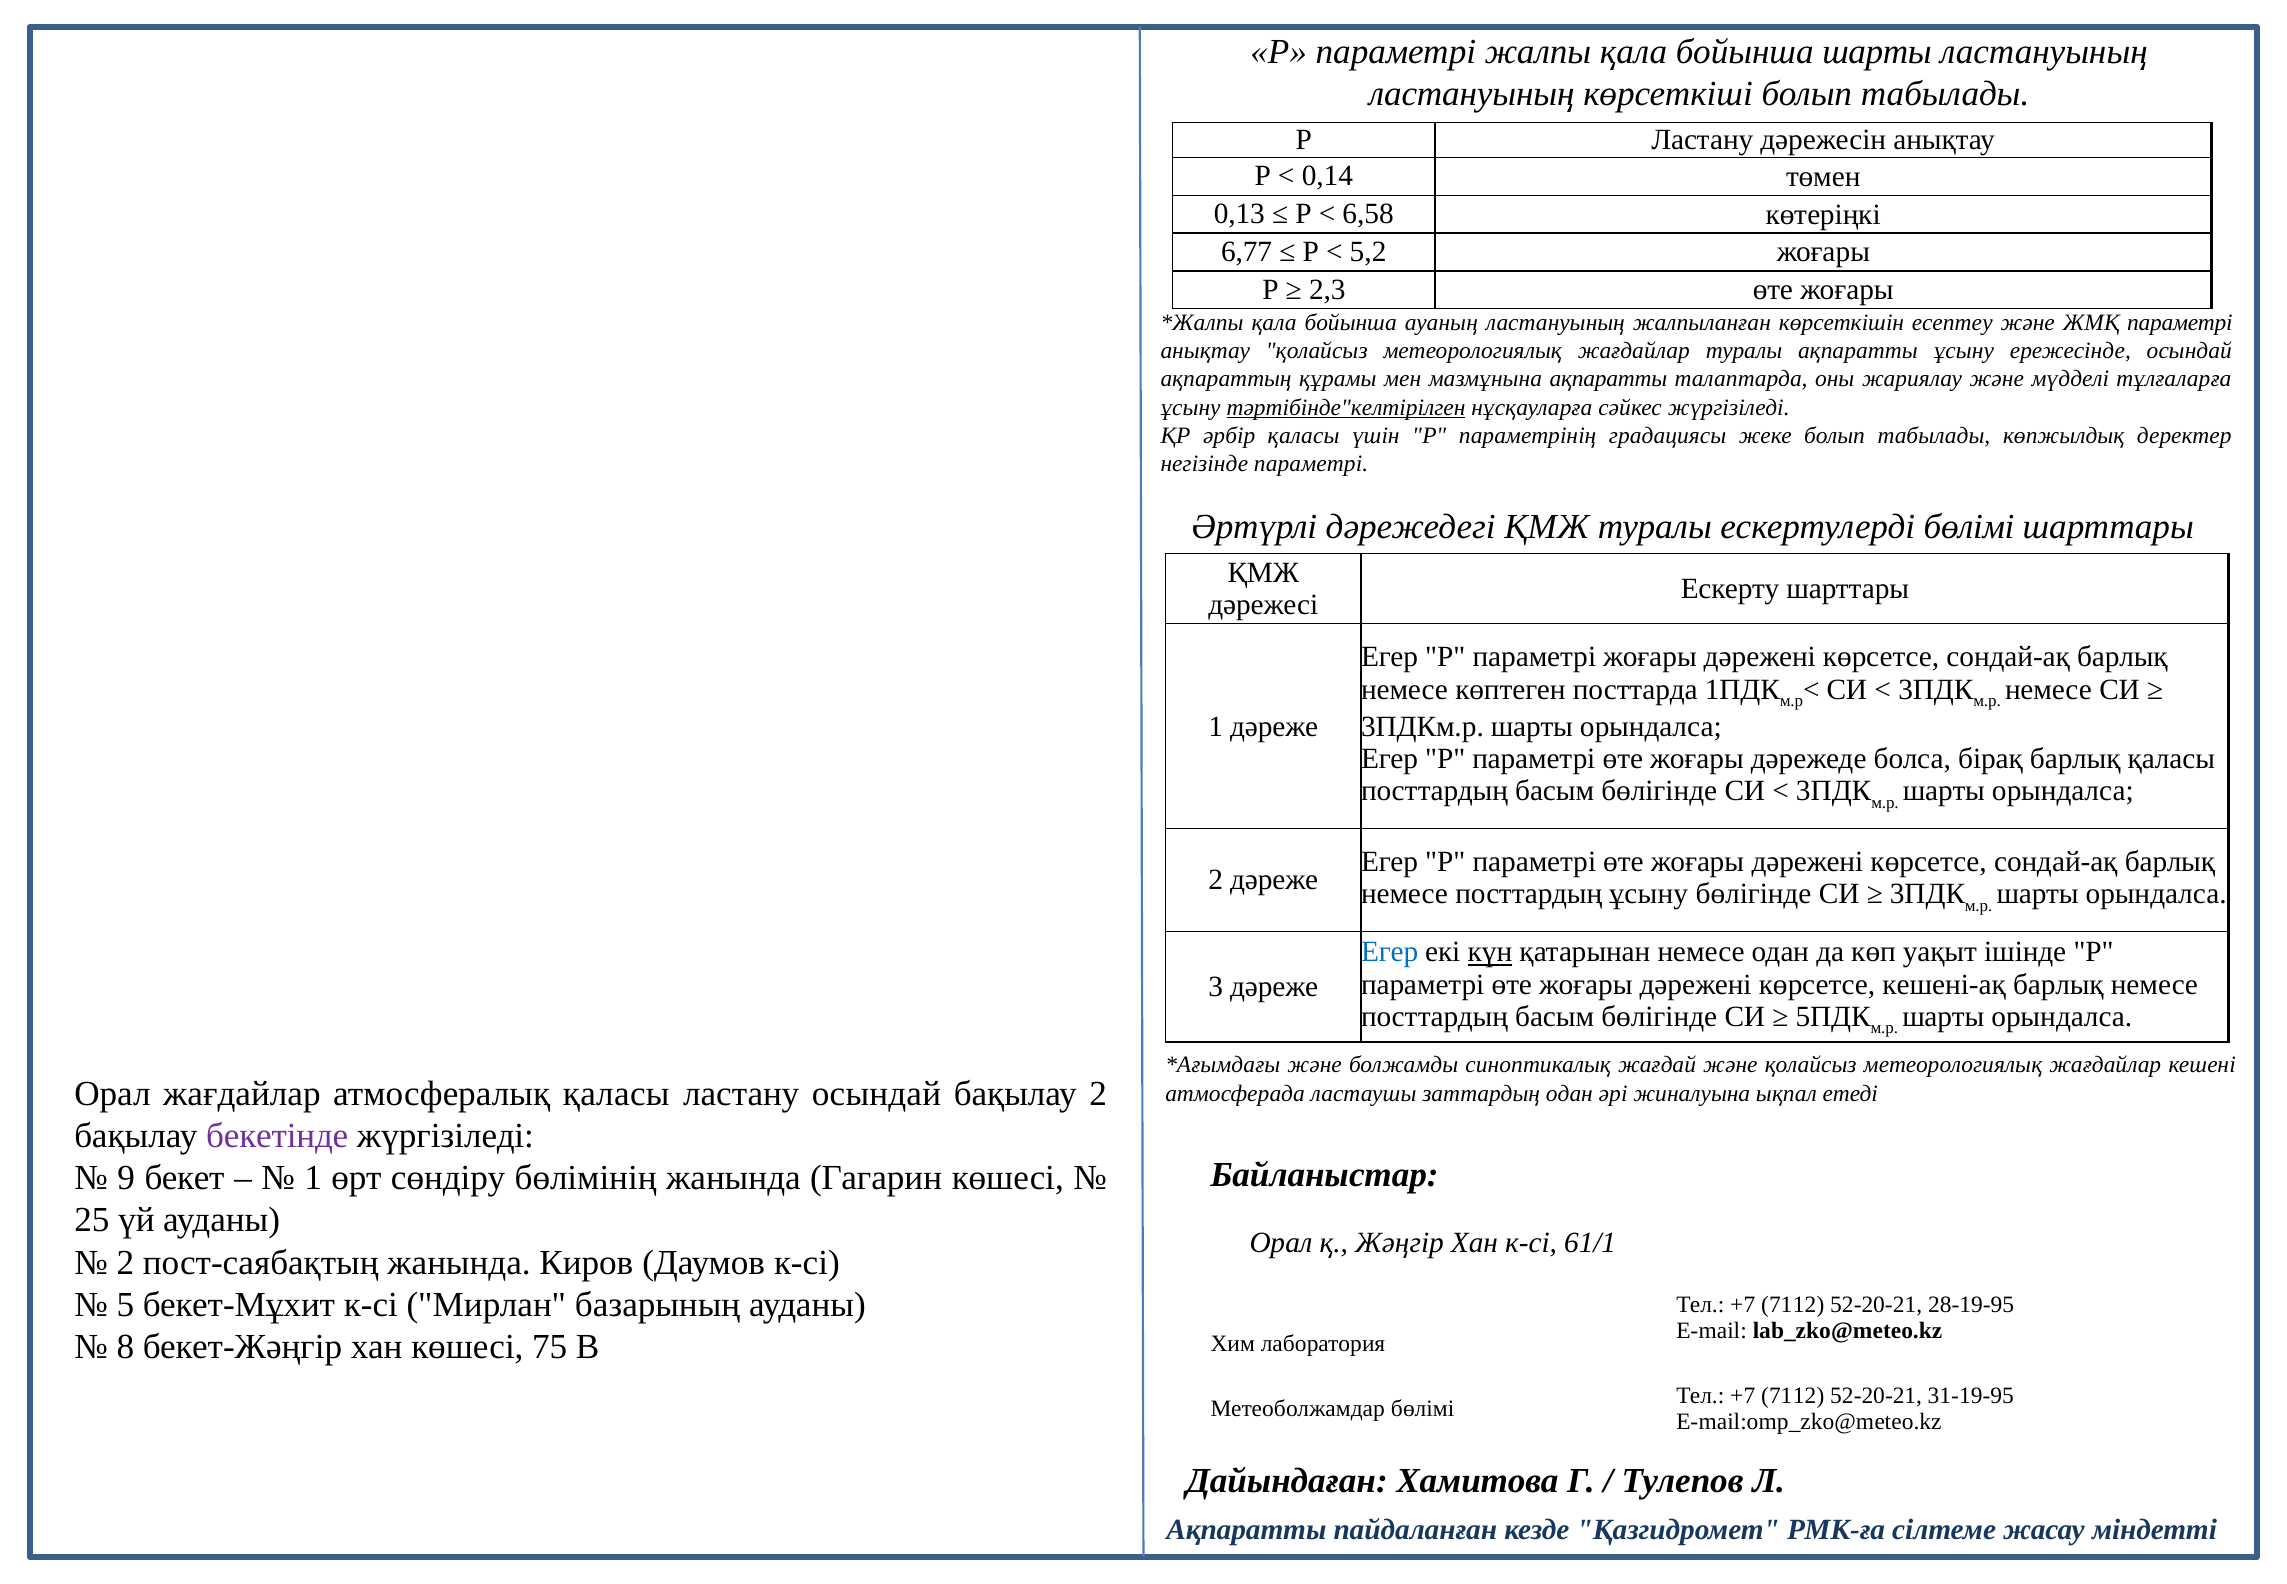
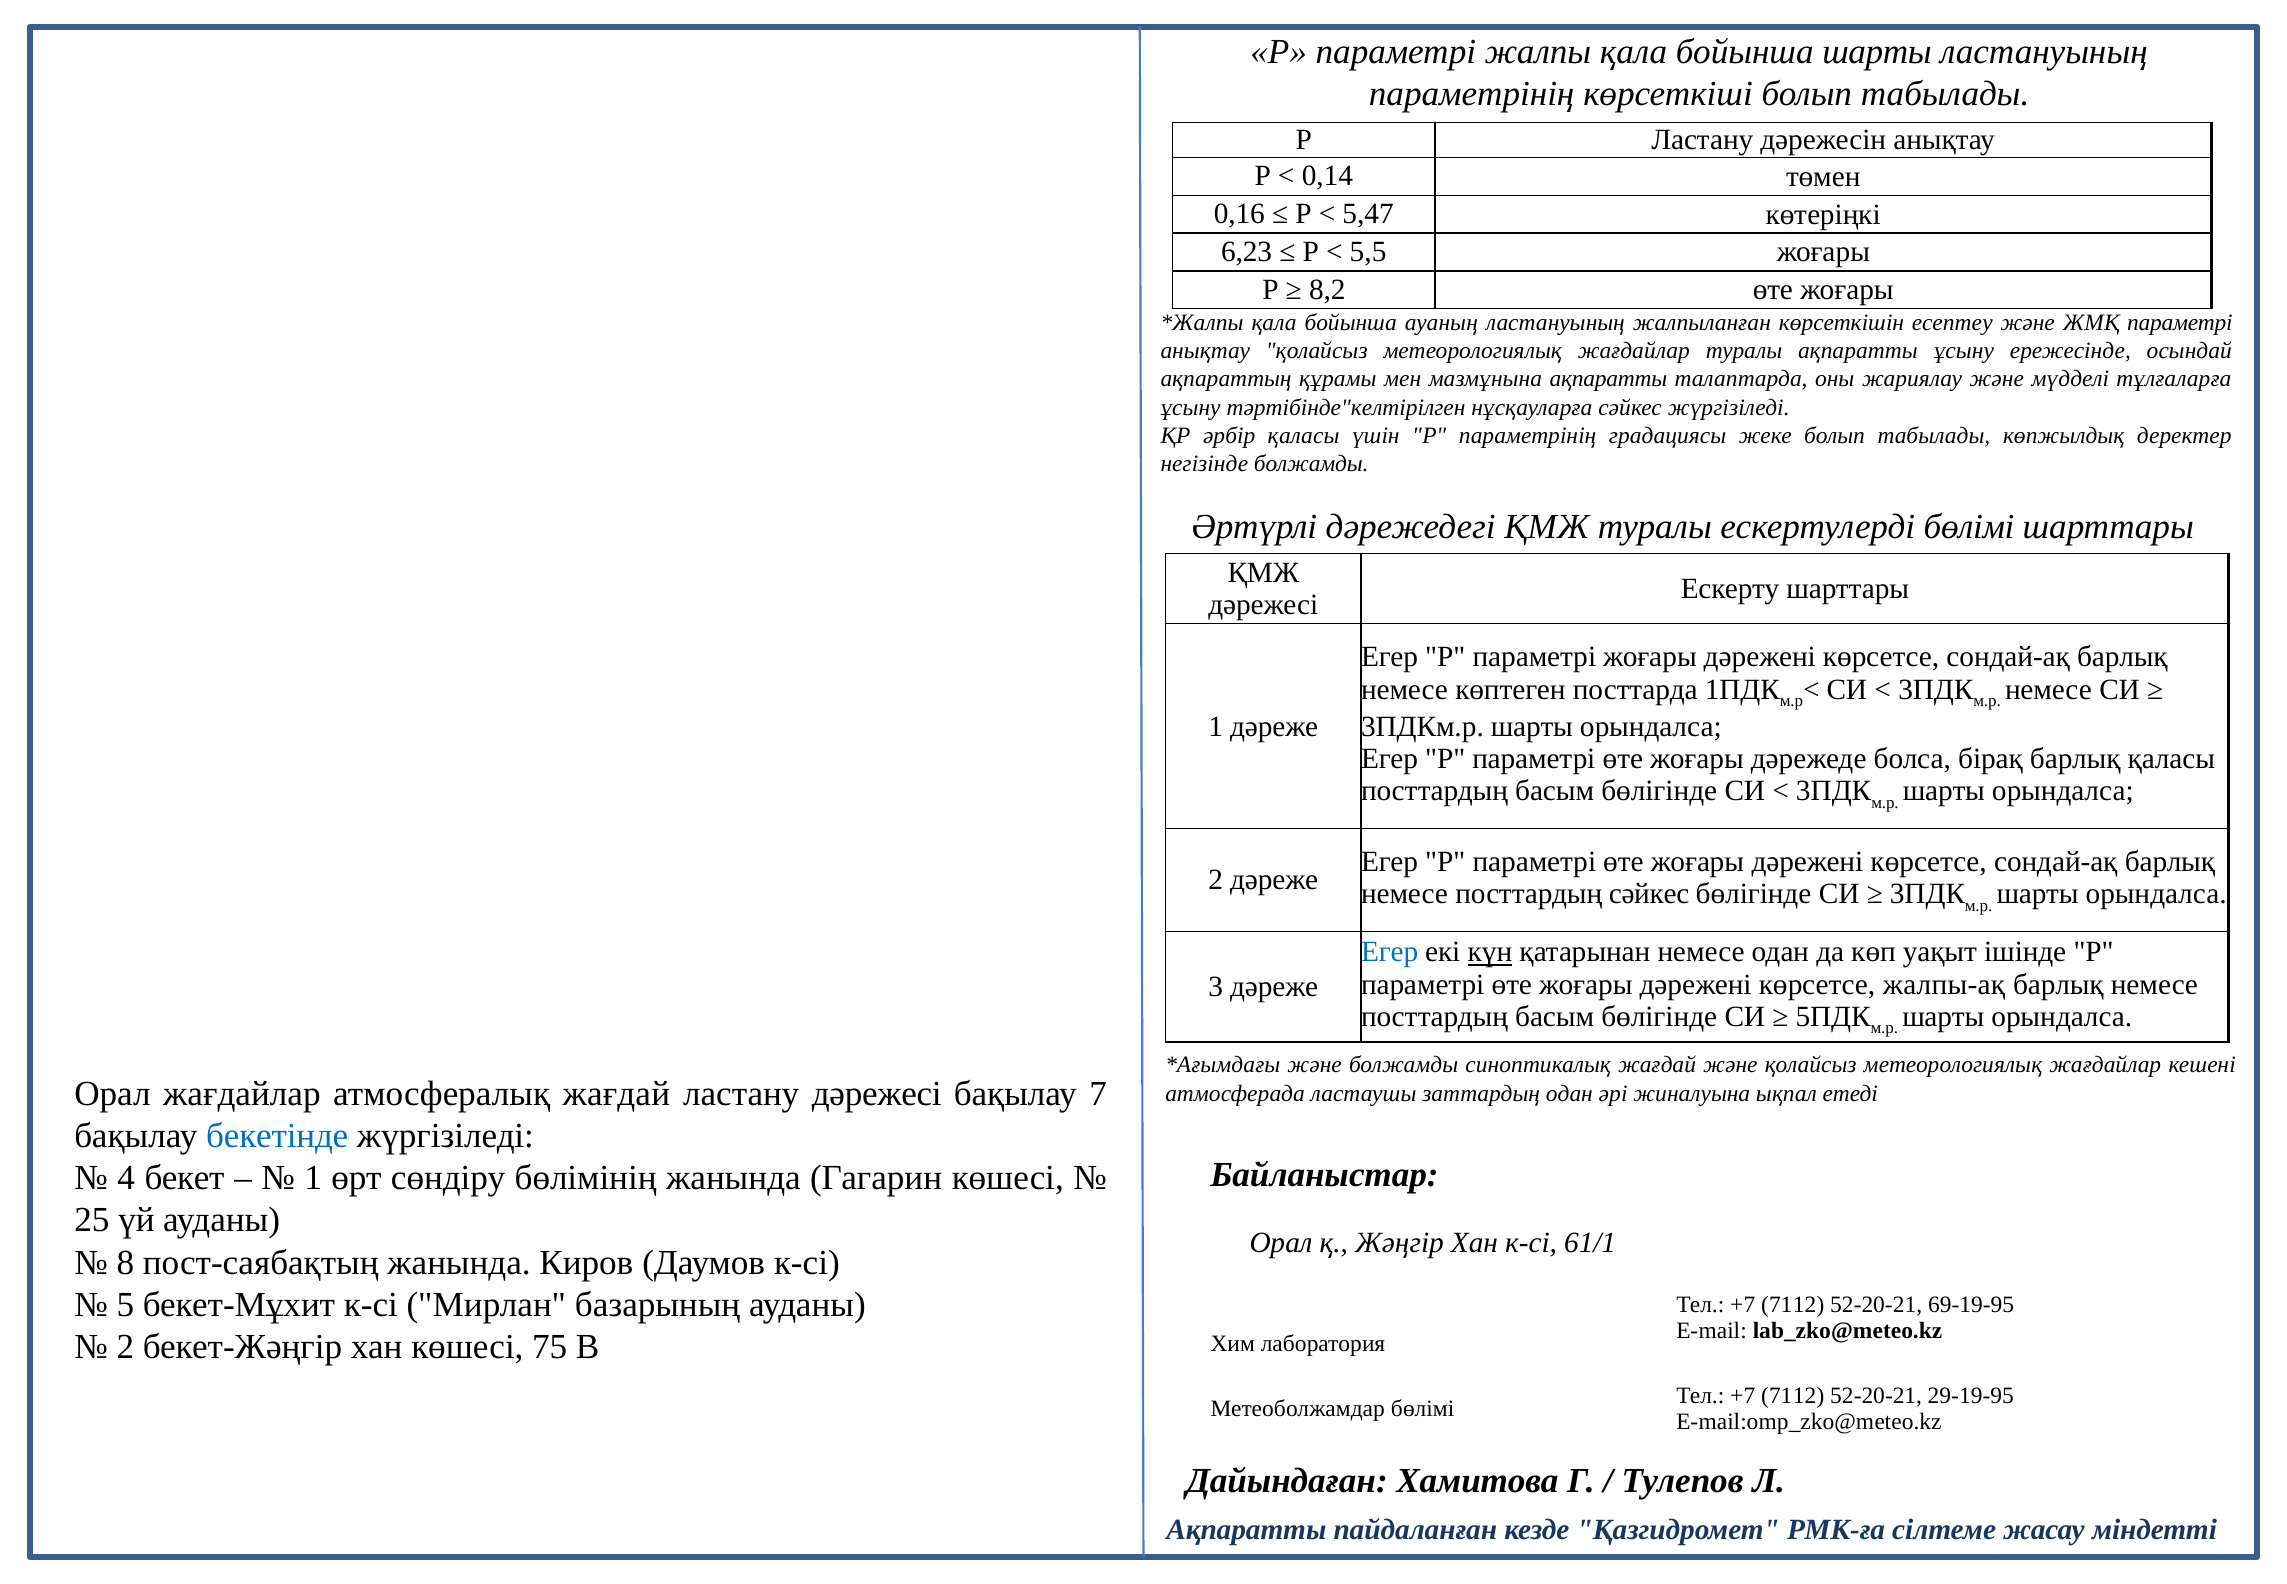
ластануының: ластануының -> параметрінің (1472, 94)
0,13: 0,13 -> 0,16 (1239, 214)
6,58: 6,58 -> 5,47 (1368, 214)
6,77: 6,77 -> 6,23 (1247, 252)
5,2: 5,2 -> 5,5 (1368, 252)
2,3: 2,3 -> 8,2 (1327, 289)
тәртібінде"келтірілген underline: present -> none (1346, 407)
негізінде параметрі: параметрі -> болжамды (1311, 463)
посттардың ұсыну: ұсыну -> сәйкес (1649, 894)
кешені-ақ: кешені-ақ -> жалпы-ақ (1944, 984)
атмосфералық қаласы: қаласы -> жағдай (616, 1093)
ластану осындай: осындай -> дәрежесі (877, 1093)
бақылау 2: 2 -> 7 (1098, 1093)
бекетінде colour: purple -> blue (277, 1135)
9: 9 -> 4 (126, 1177)
2: 2 -> 8 (125, 1262)
28-19-95: 28-19-95 -> 69-19-95 (1971, 1304)
8: 8 -> 2 (125, 1346)
31-19-95: 31-19-95 -> 29-19-95 (1971, 1395)
